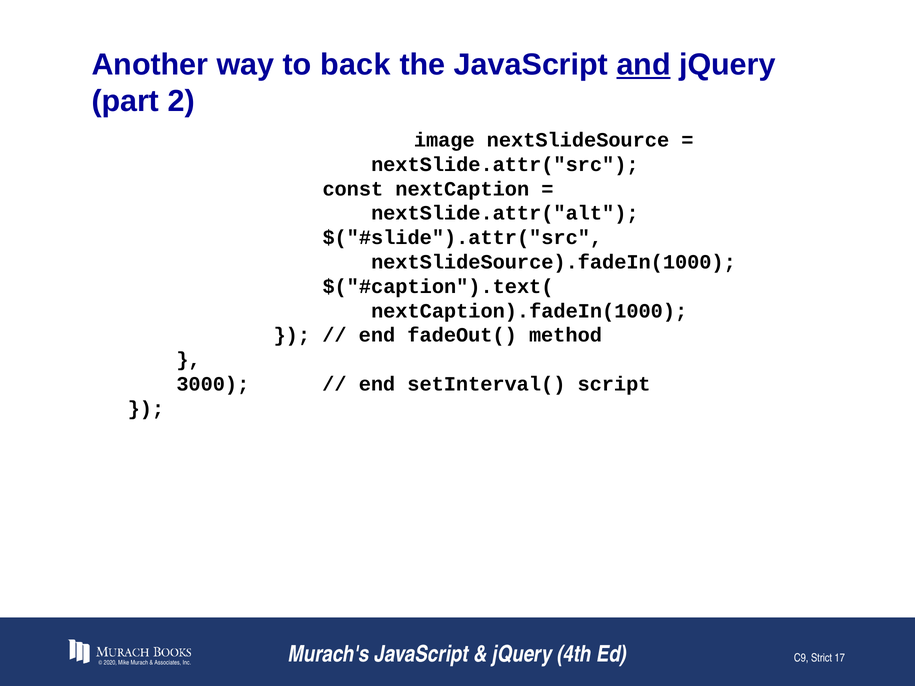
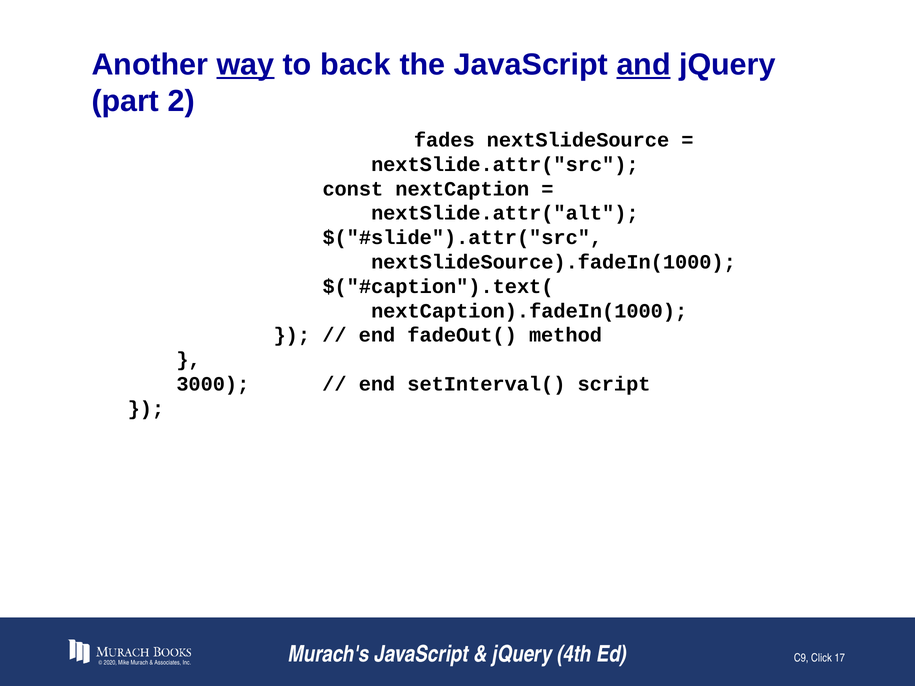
way underline: none -> present (246, 65)
image: image -> fades (444, 140)
Strict: Strict -> Click (821, 658)
